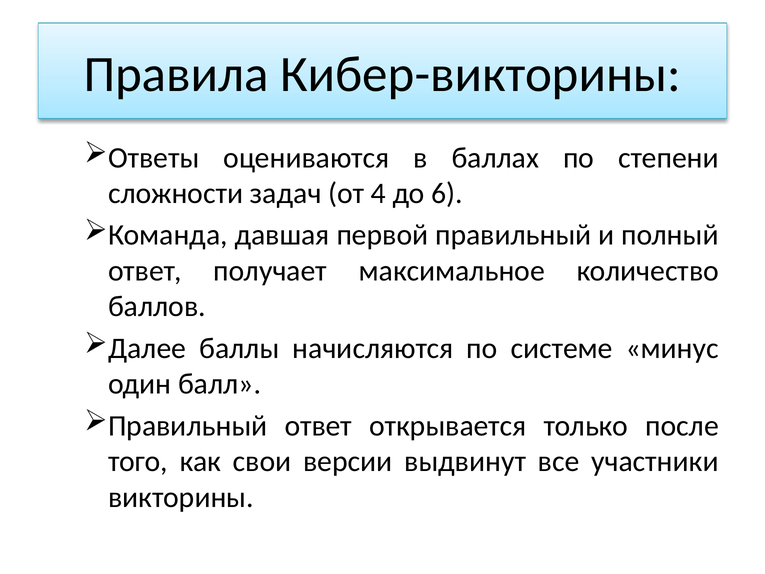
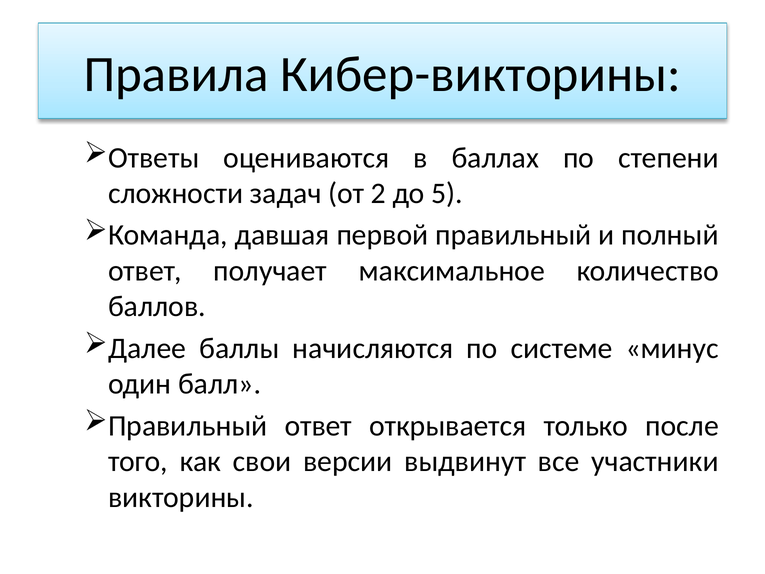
4: 4 -> 2 (378, 193)
6: 6 -> 5 (447, 193)
